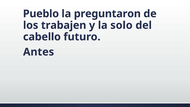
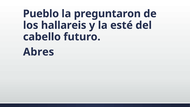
trabajen: trabajen -> hallareis (64, 25)
solo: solo -> esté (122, 25)
Antes: Antes -> Abres (39, 52)
